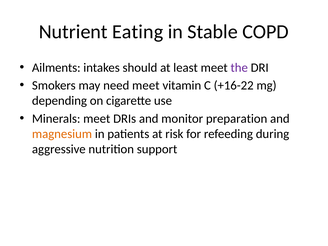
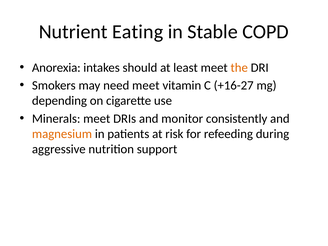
Ailments: Ailments -> Anorexia (56, 68)
the colour: purple -> orange (239, 68)
+16-22: +16-22 -> +16-27 (234, 85)
preparation: preparation -> consistently (237, 119)
